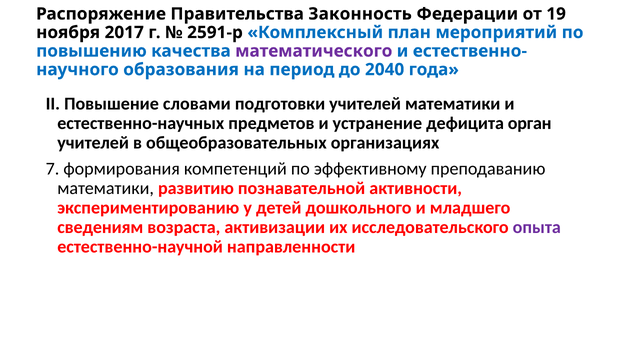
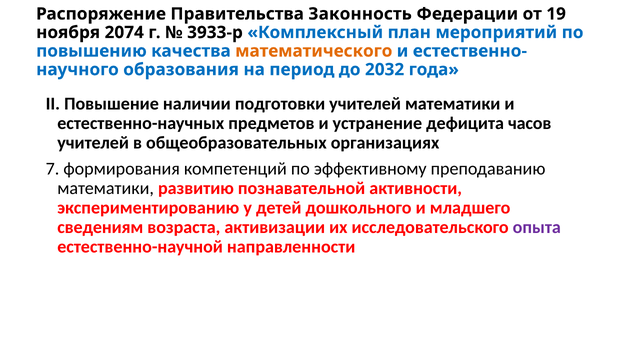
2017: 2017 -> 2074 (124, 32)
2591-р: 2591-р -> 3933-р (215, 32)
математического colour: purple -> orange (314, 51)
2040: 2040 -> 2032 (385, 70)
словами: словами -> наличии (197, 104)
орган: орган -> часов (530, 123)
